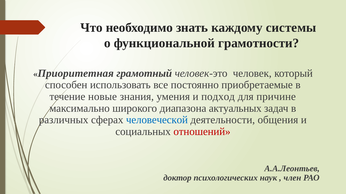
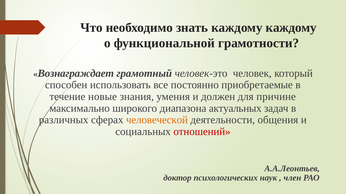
каждому системы: системы -> каждому (291, 28)
Приоритетная: Приоритетная -> Вознаграждает (76, 74)
подход: подход -> должен (218, 97)
человеческой colour: blue -> orange (157, 120)
